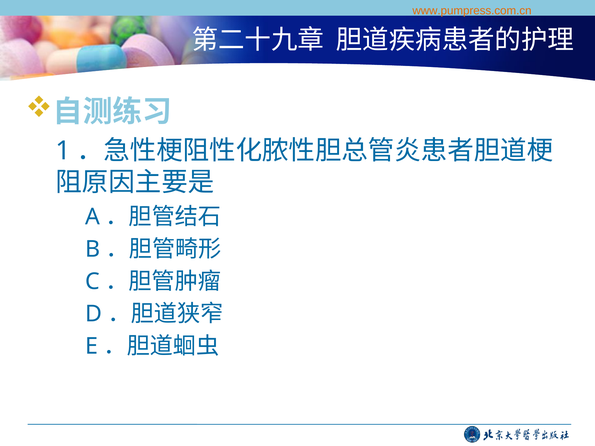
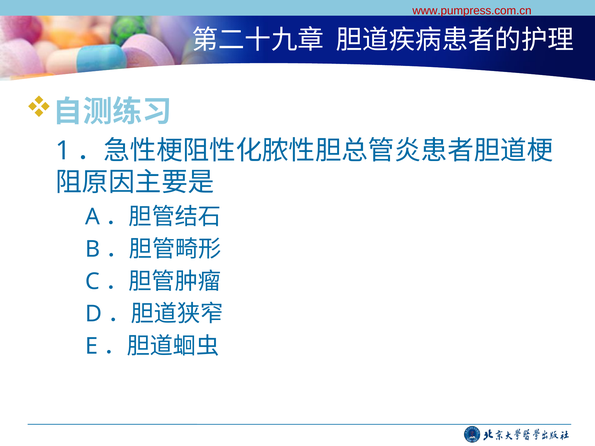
www.pumpress.com.cn colour: orange -> red (472, 11)
